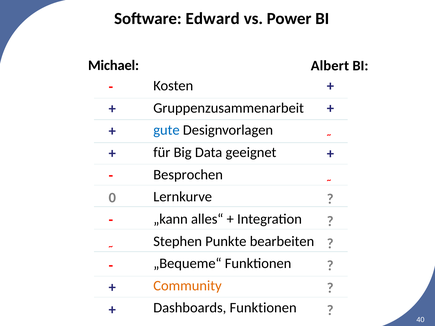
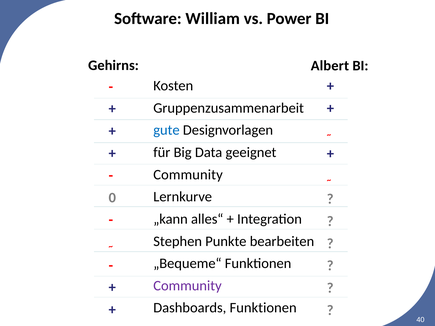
Edward: Edward -> William (213, 18)
Michael: Michael -> Gehirns (113, 65)
Besprochen: Besprochen -> Community (188, 175)
Community colour: orange -> purple (187, 286)
